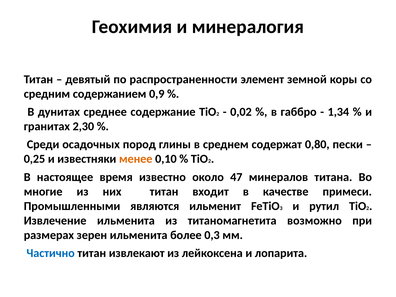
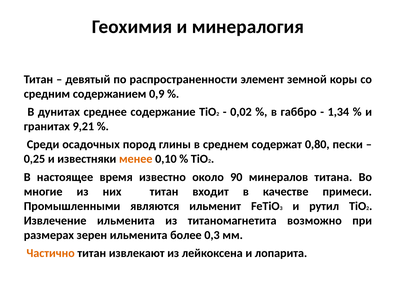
2,30: 2,30 -> 9,21 (83, 126)
47: 47 -> 90 (236, 177)
Частично colour: blue -> orange (51, 253)
